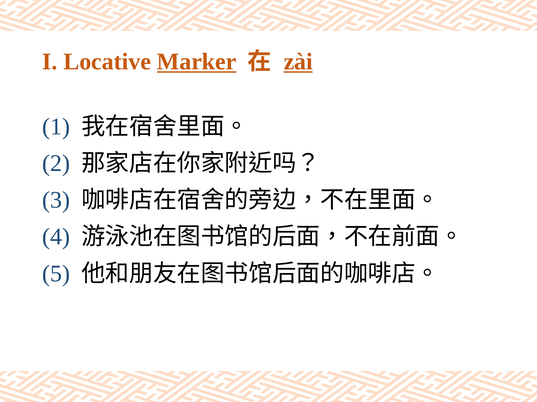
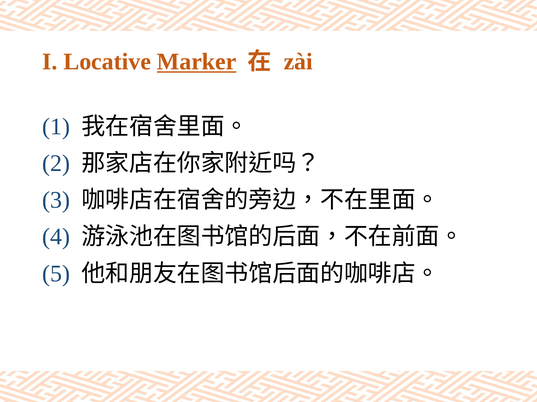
zài underline: present -> none (298, 62)
